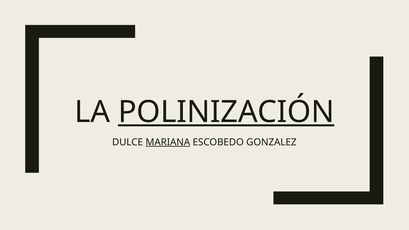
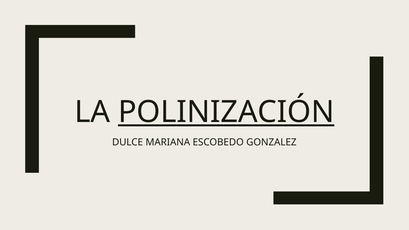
MARIANA underline: present -> none (168, 142)
